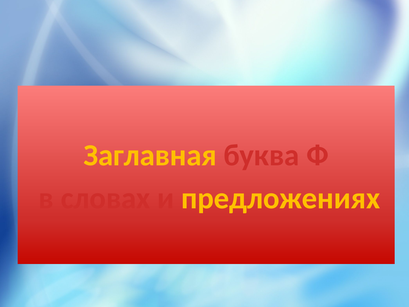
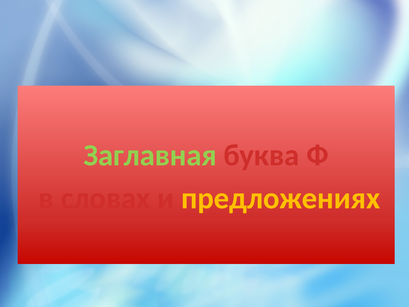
Заглавная colour: yellow -> light green (150, 155)
